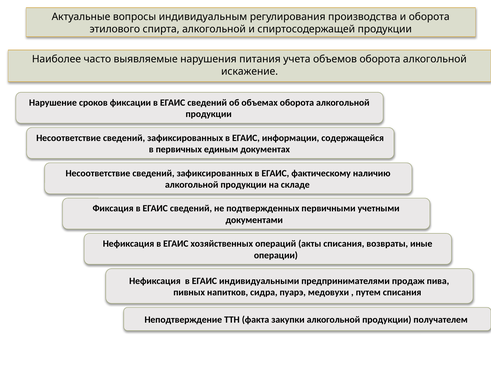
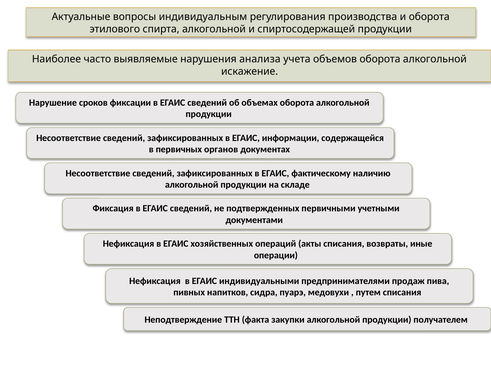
питания: питания -> анализа (260, 59)
единым: единым -> органов (221, 150)
